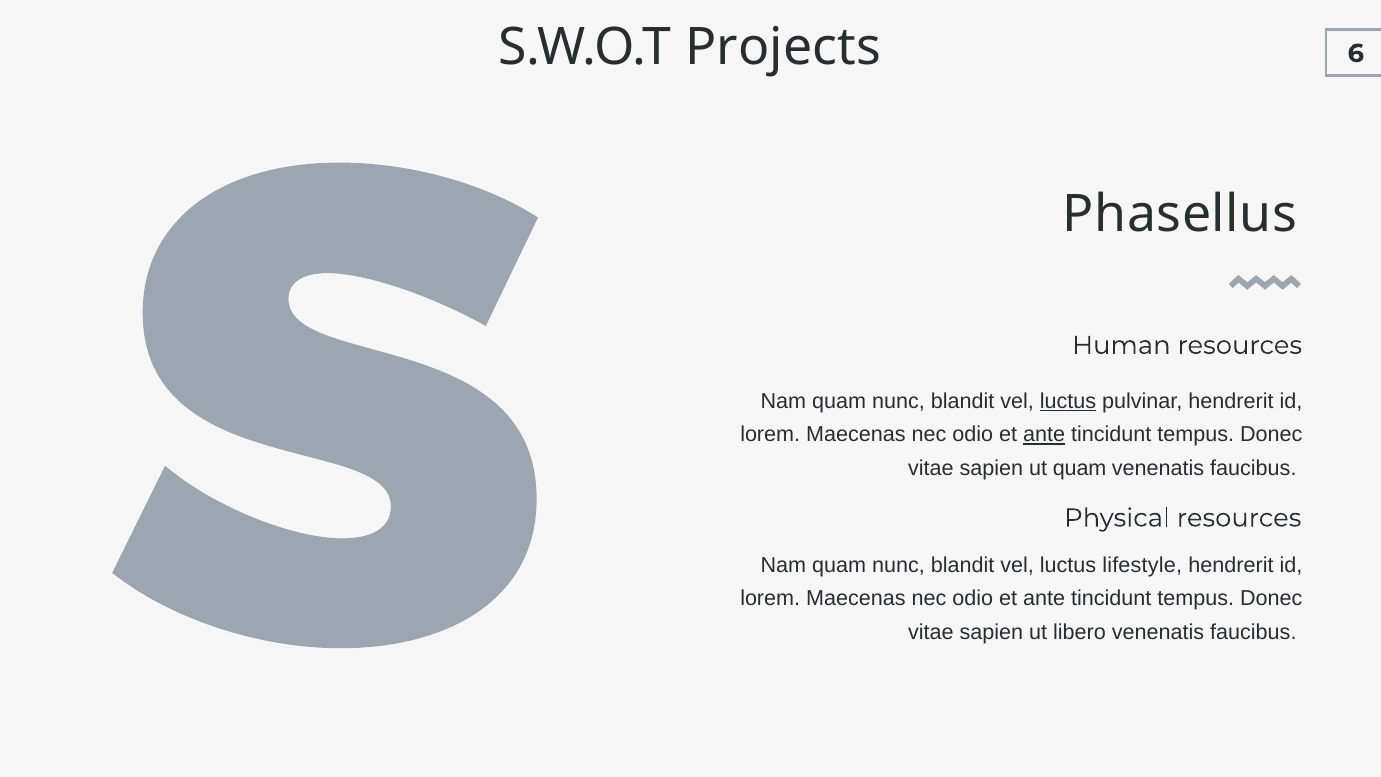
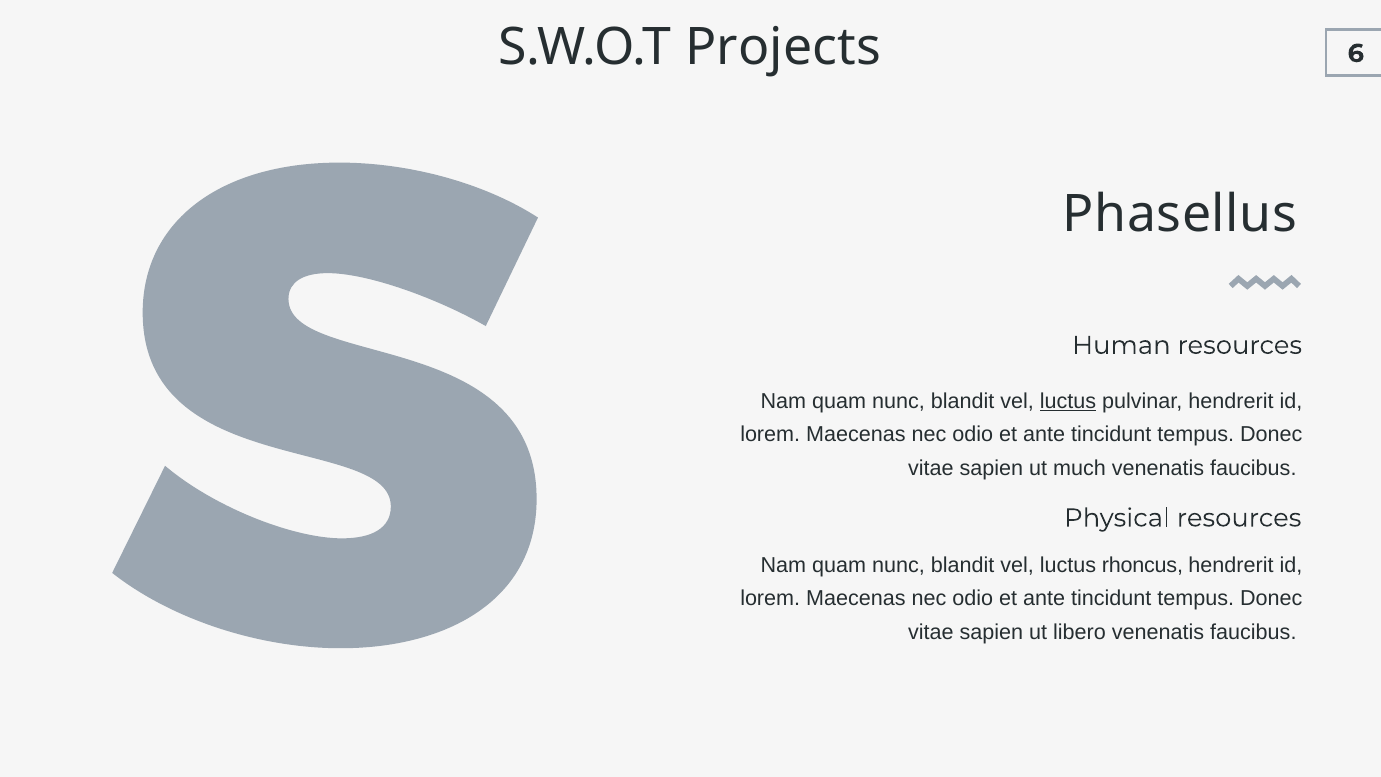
ante underline: present -> none (1044, 435)
ut quam: quam -> much (1080, 468)
lifestyle: lifestyle -> rhoncus (1142, 565)
